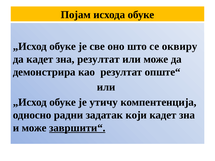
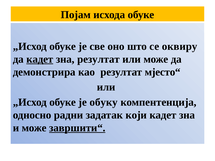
кадет underline: none -> present (40, 59)
опште“: опште“ -> мјесто“ (163, 72)
утичу: утичу -> обуку (104, 102)
